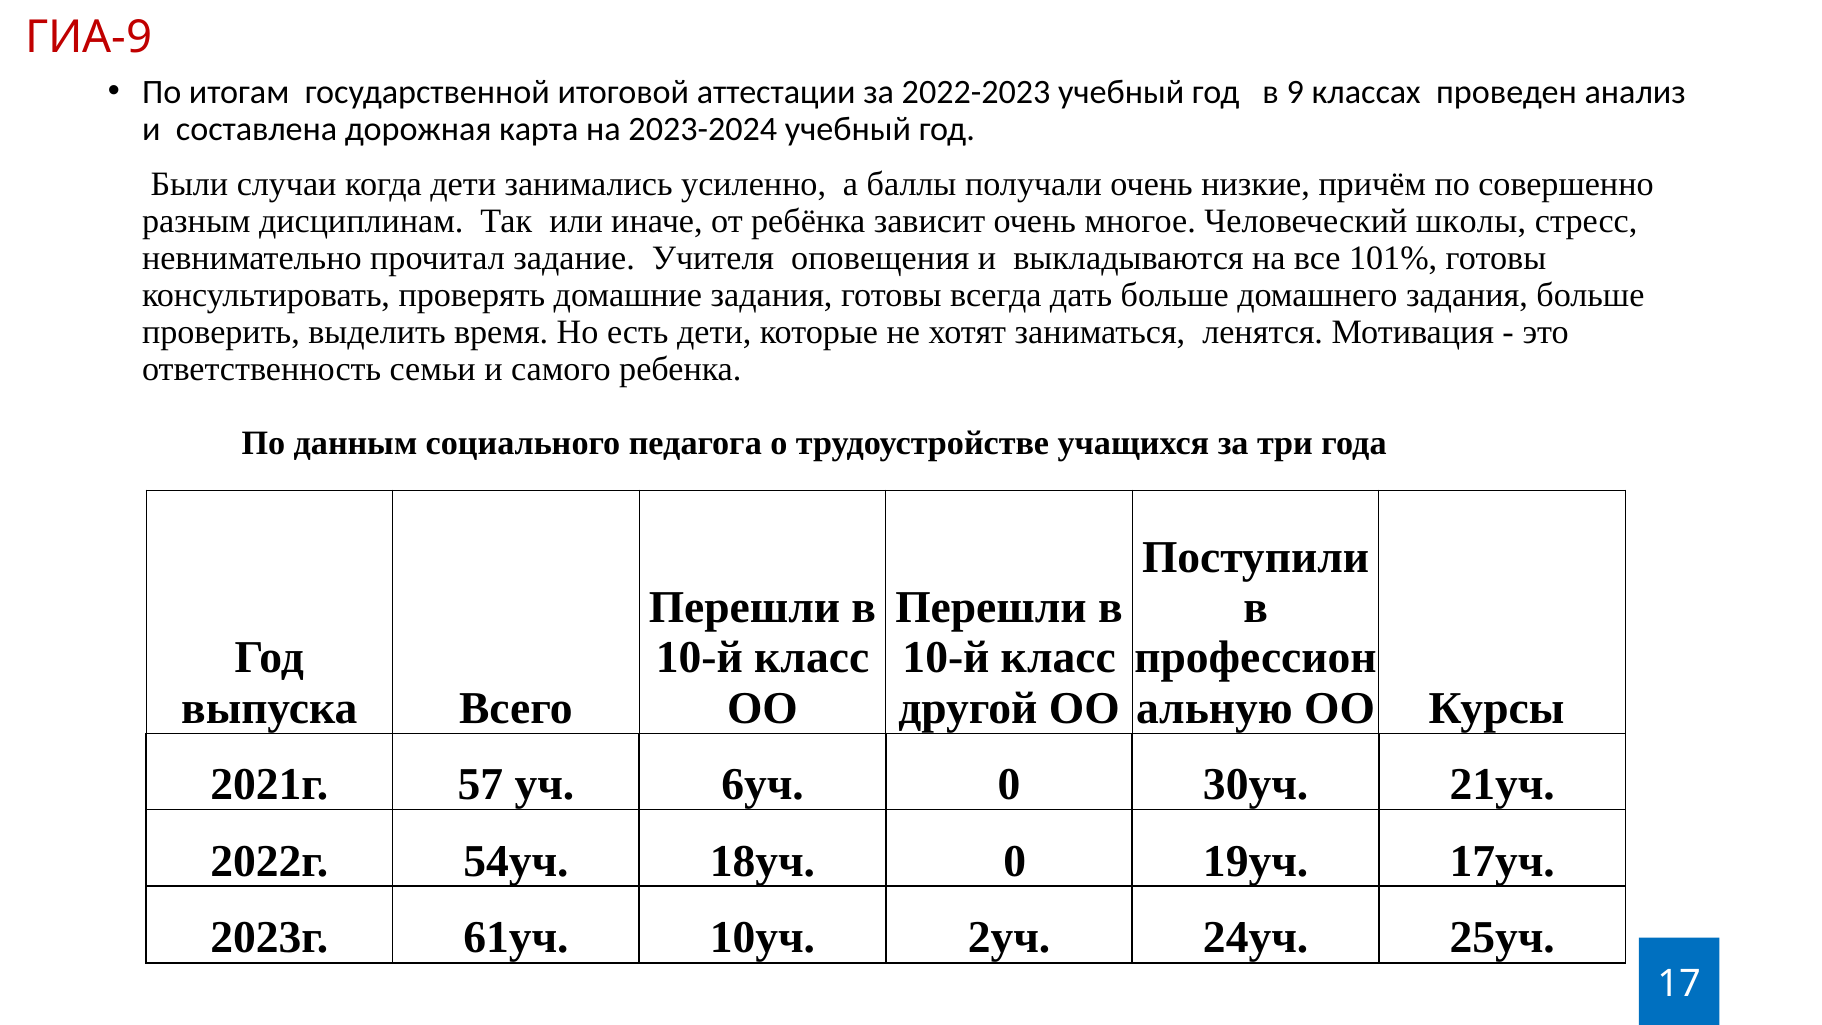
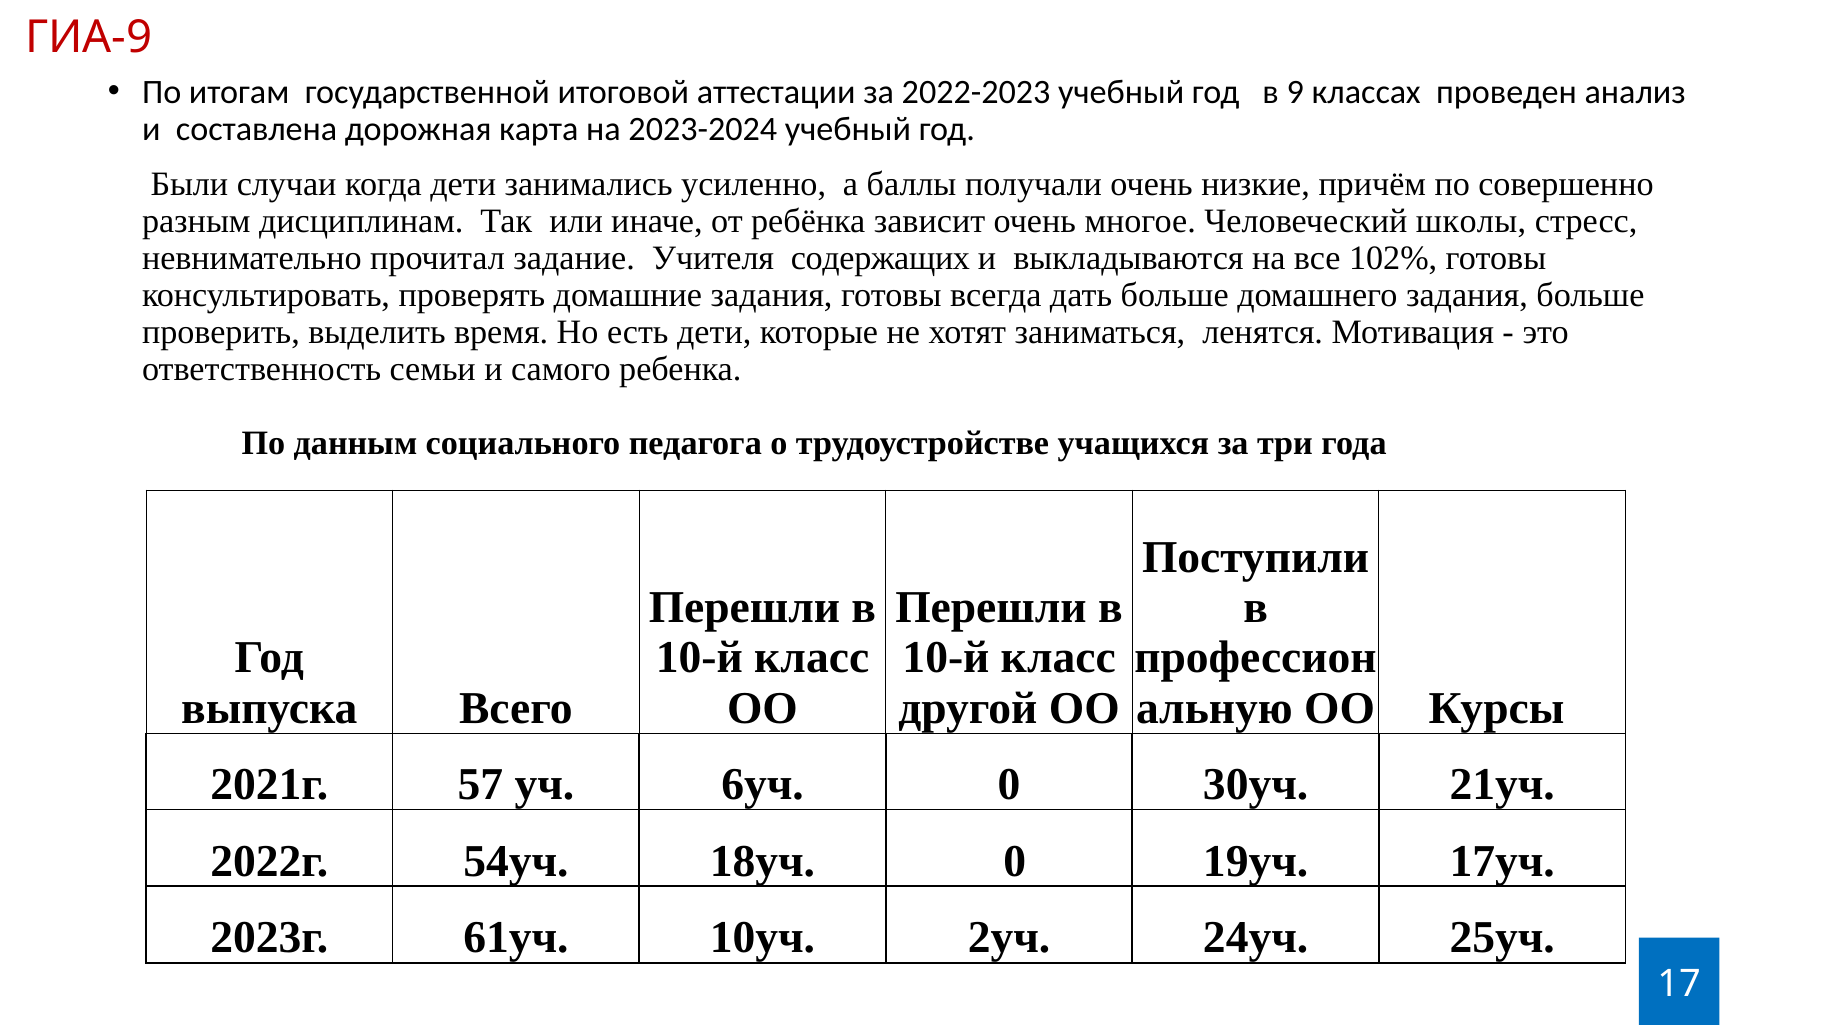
оповещения: оповещения -> содержащих (880, 258)
101%: 101% -> 102% (1393, 258)
